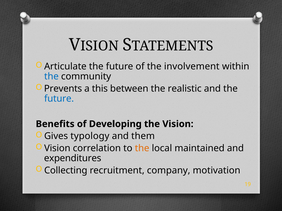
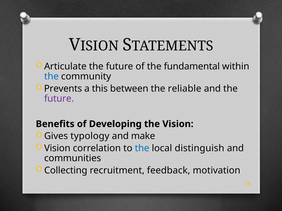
involvement: involvement -> fundamental (192, 66)
realistic: realistic -> reliable (185, 89)
future colour: blue -> purple (59, 99)
them: them -> make (143, 136)
the colour: orange -> blue (142, 149)
maintained: maintained -> distinguish (199, 149)
expenditures: expenditures -> communities (73, 159)
company: company -> feedback (169, 171)
